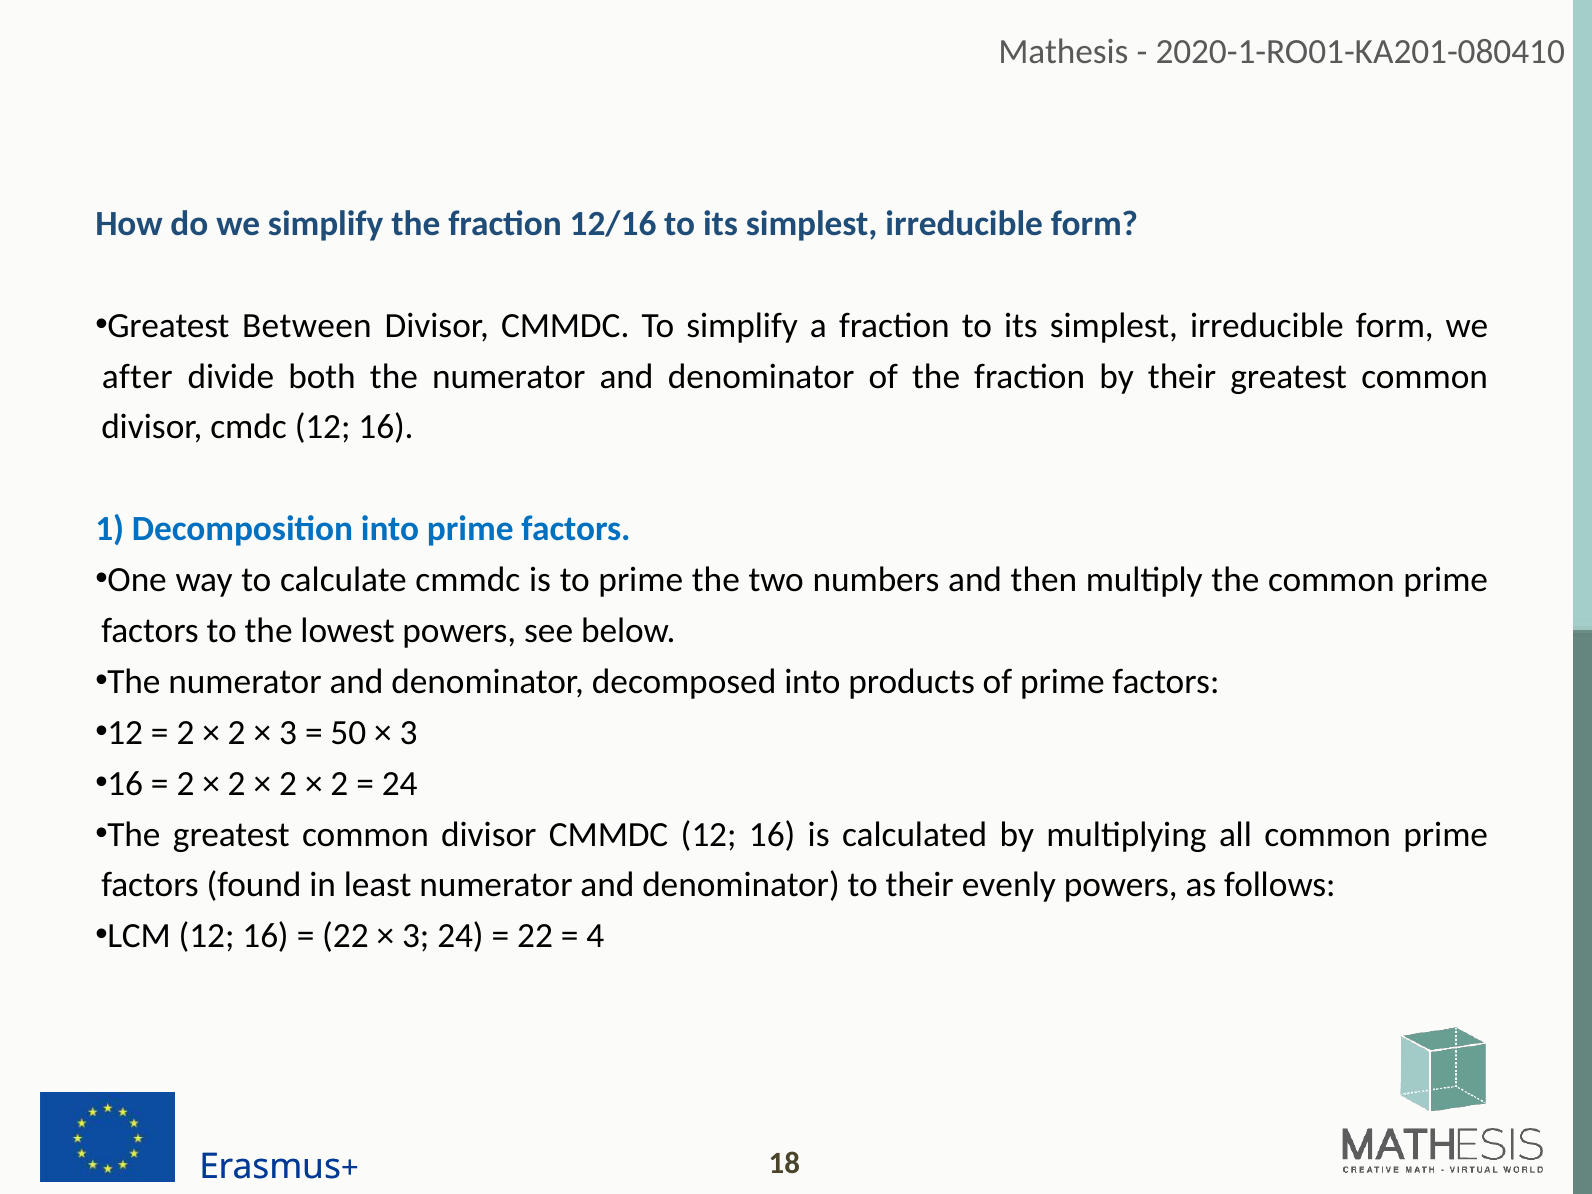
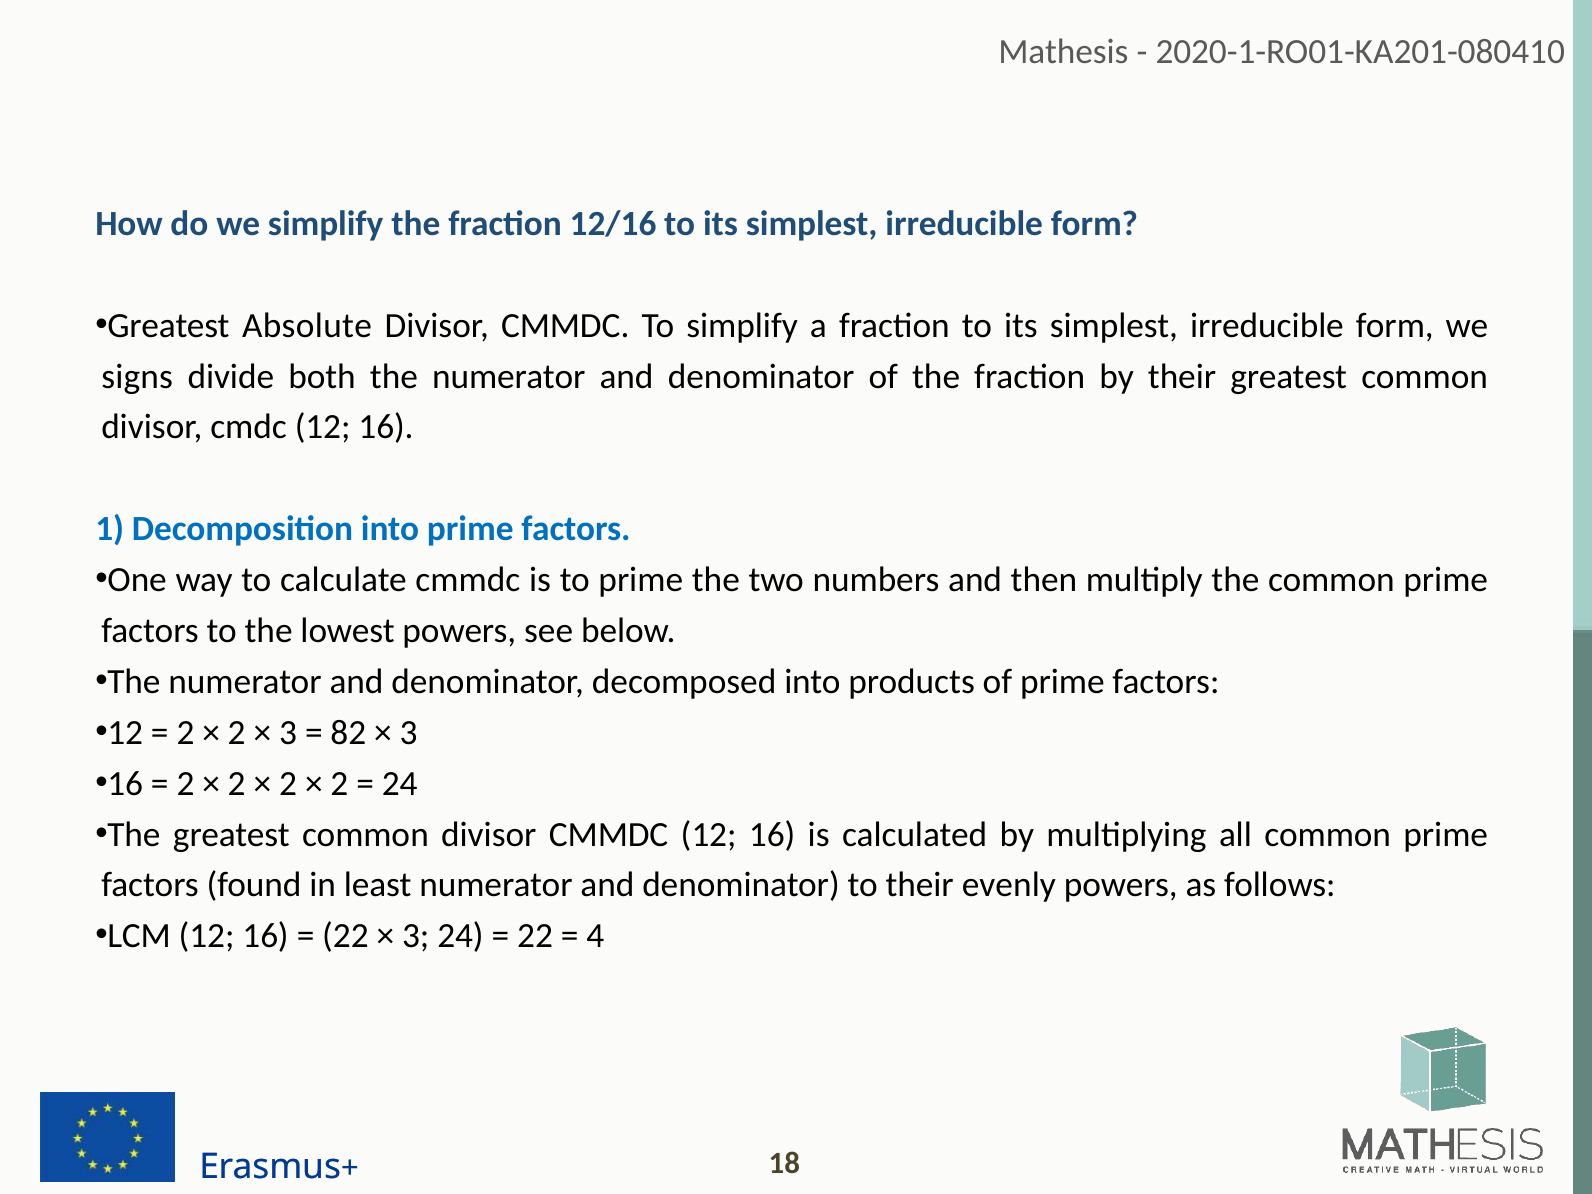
Between: Between -> Absolute (307, 325)
after: after -> signs (137, 376)
50: 50 -> 82 (348, 733)
